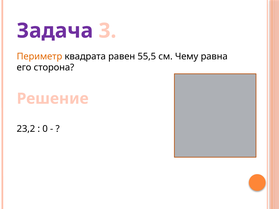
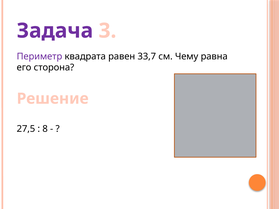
Периметр colour: orange -> purple (39, 56)
55,5: 55,5 -> 33,7 (147, 56)
23,2: 23,2 -> 27,5 (26, 129)
0: 0 -> 8 (45, 129)
